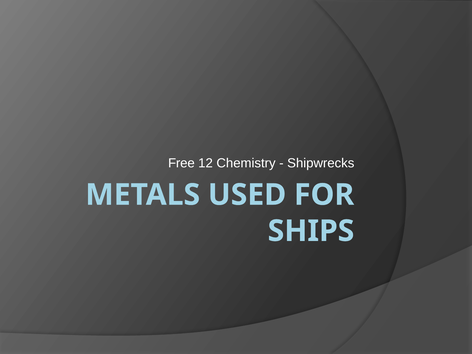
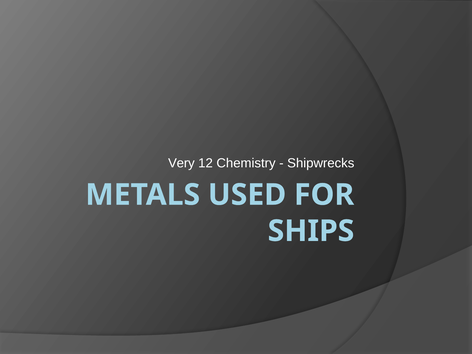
Free: Free -> Very (181, 163)
